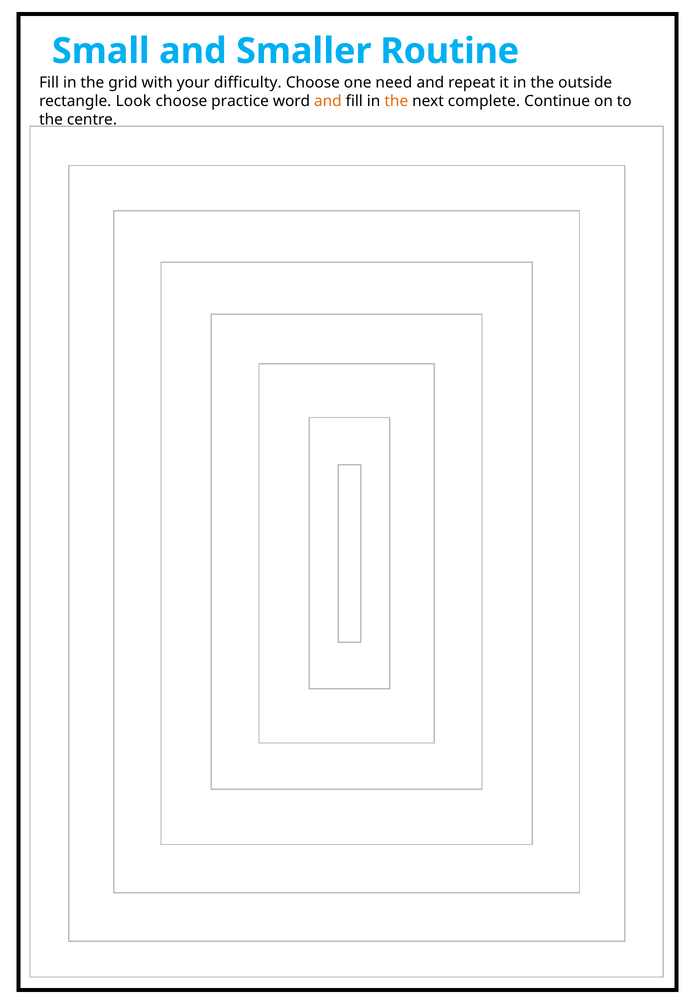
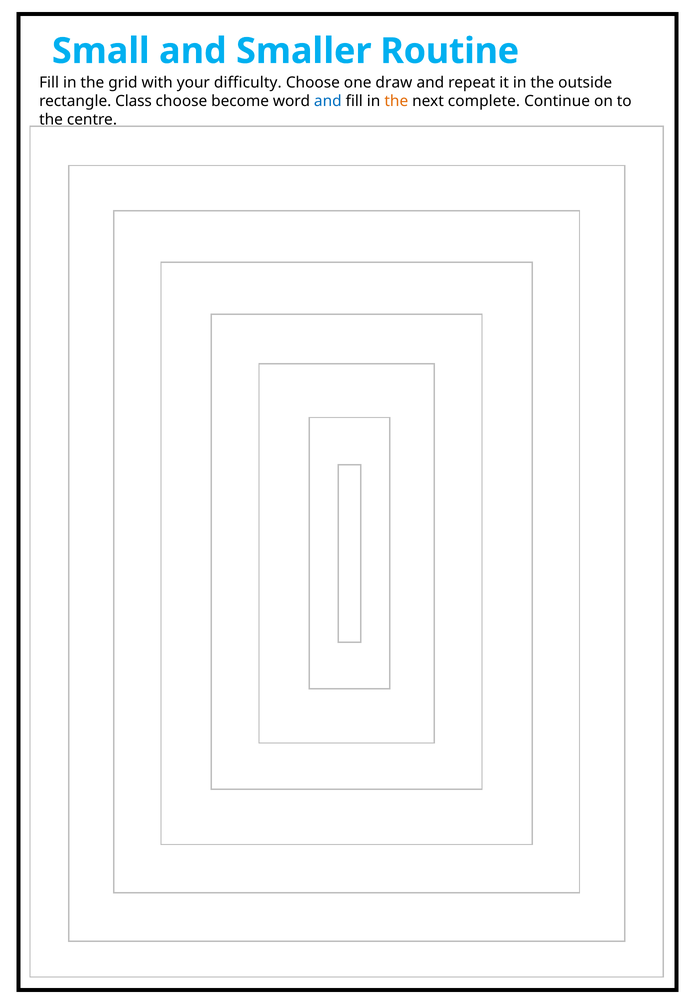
need: need -> draw (394, 83)
Look: Look -> Class (134, 101)
practice: practice -> become (240, 101)
and colour: orange -> blue (328, 101)
